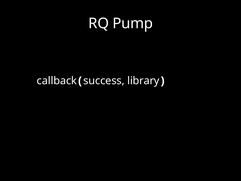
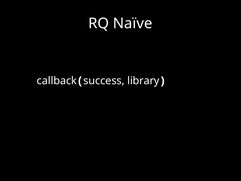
Pump: Pump -> Naïve (133, 23)
